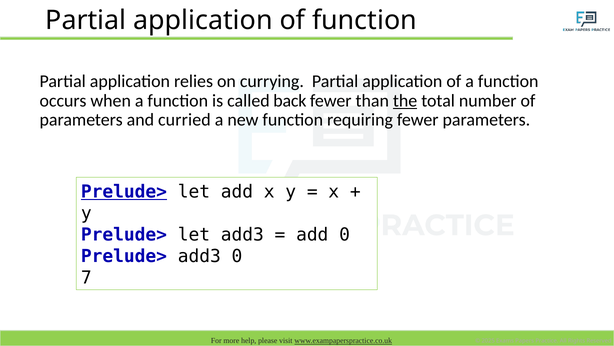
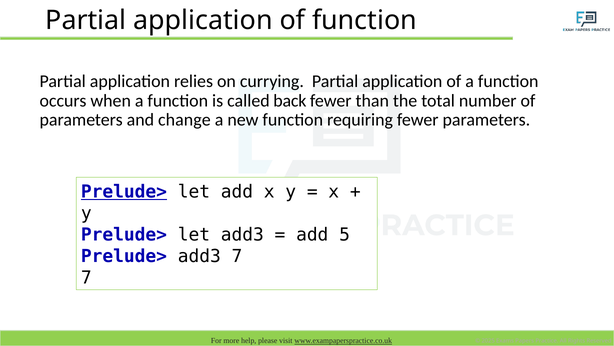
the underline: present -> none (405, 100)
curried: curried -> change (184, 120)
add 0: 0 -> 5 (345, 234)
add3 0: 0 -> 7 (237, 256)
